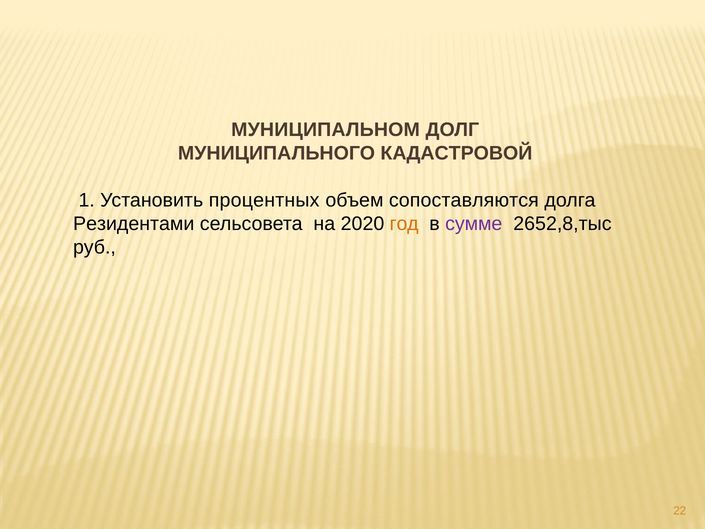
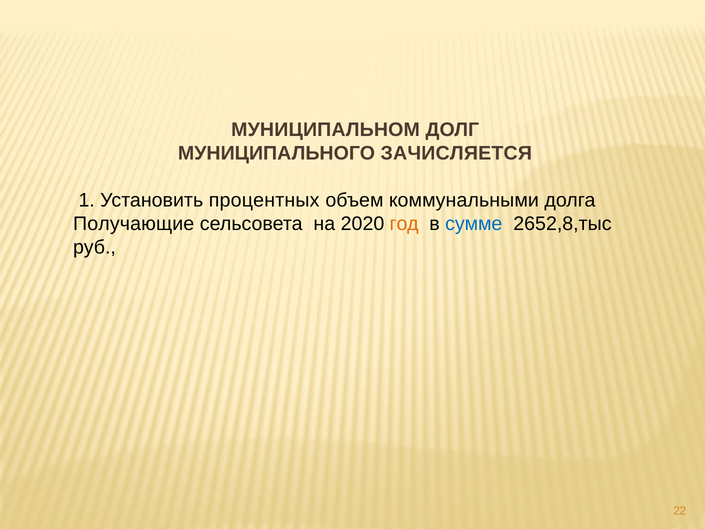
КАДАСТРОВОЙ: КАДАСТРОВОЙ -> ЗАЧИСЛЯЕТСЯ (456, 153)
сопоставляются: сопоставляются -> коммунальными (464, 200)
Резидентами: Резидентами -> Получающие (134, 224)
сумме colour: purple -> blue (474, 224)
